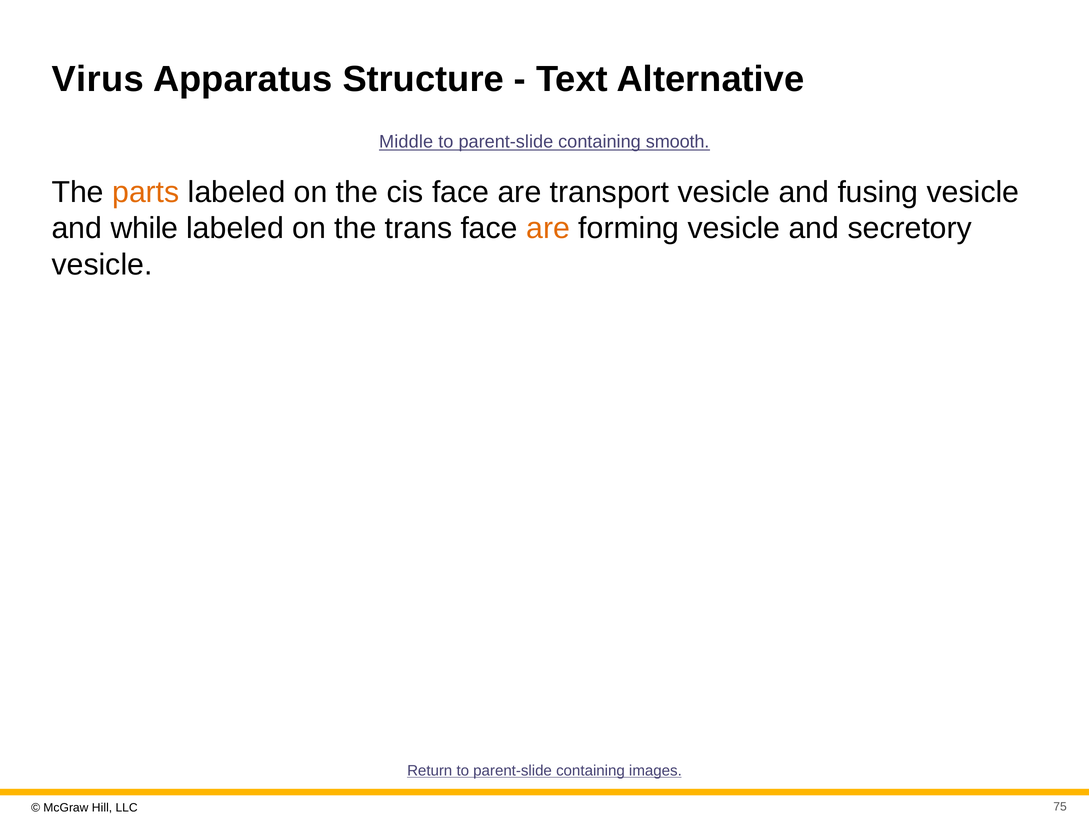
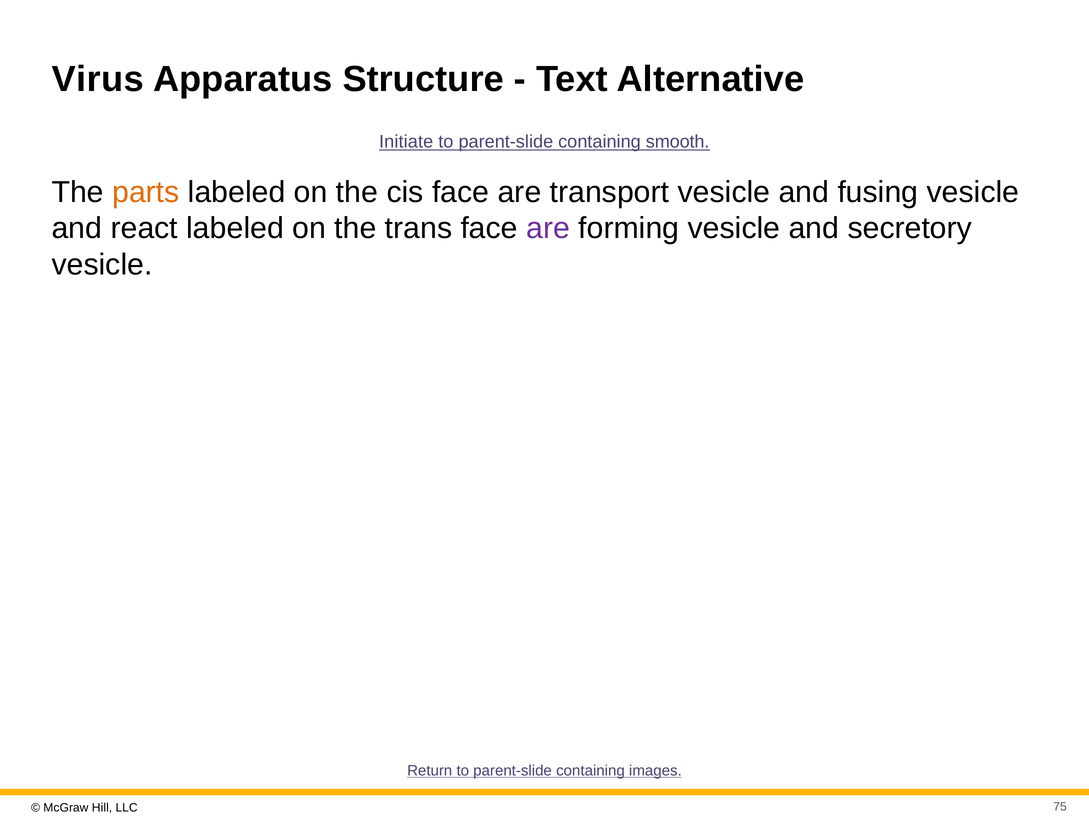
Middle: Middle -> Initiate (406, 142)
while: while -> react (144, 228)
are colour: orange -> purple (548, 228)
